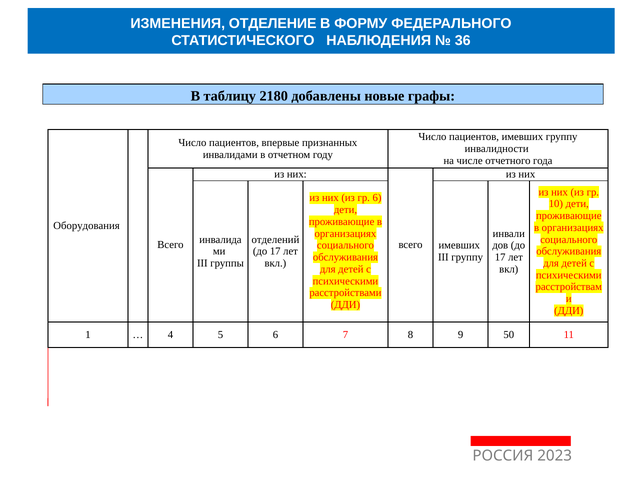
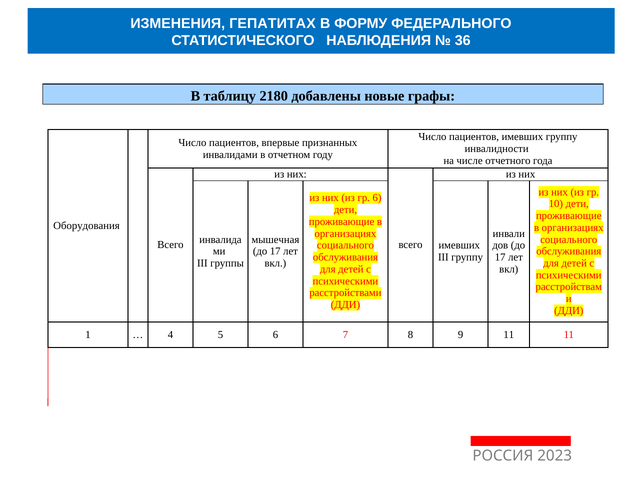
ОТДЕЛЕНИЕ: ОТДЕЛЕНИЕ -> ГЕПАТИТАХ (273, 23)
отделений: отделений -> мышечная (275, 239)
9 50: 50 -> 11 (509, 335)
